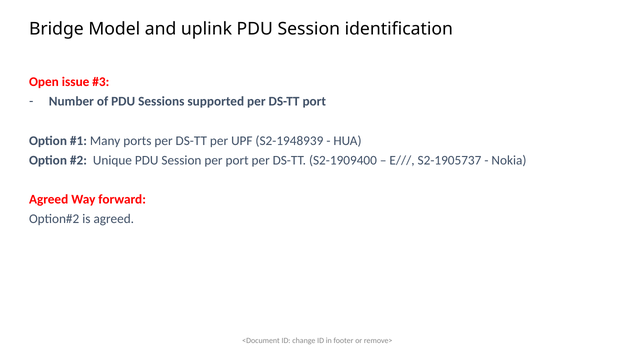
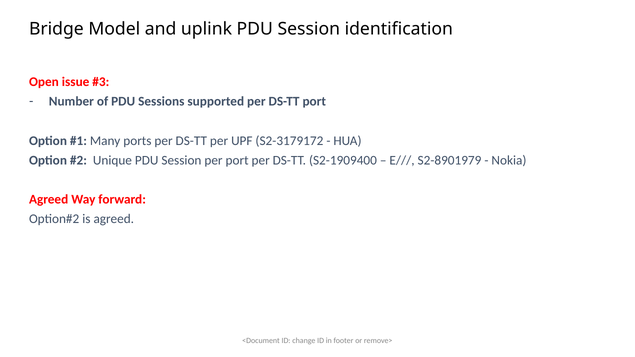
S2-1948939: S2-1948939 -> S2-3179172 (289, 141)
S2-1905737: S2-1905737 -> S2-8901979 (449, 160)
